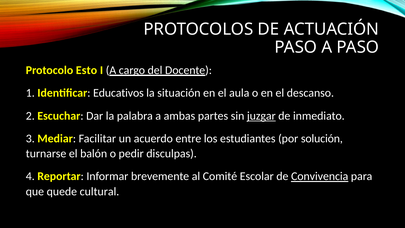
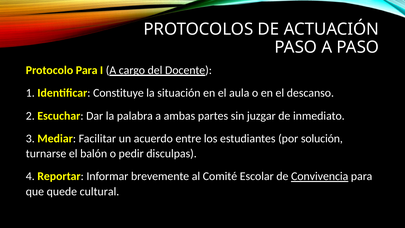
Protocolo Esto: Esto -> Para (87, 70)
Educativos: Educativos -> Constituye (118, 93)
juzgar underline: present -> none (261, 116)
